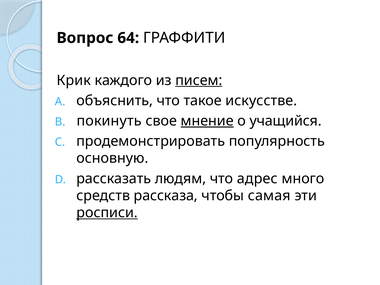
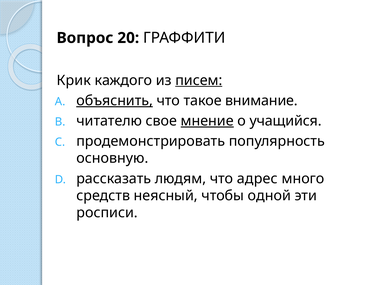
64: 64 -> 20 (128, 38)
объяснить underline: none -> present (115, 101)
искусстве: искусстве -> внимание (261, 101)
покинуть: покинуть -> читателю (109, 121)
рассказа: рассказа -> неясный (166, 196)
самая: самая -> одной (269, 196)
росписи underline: present -> none (107, 213)
